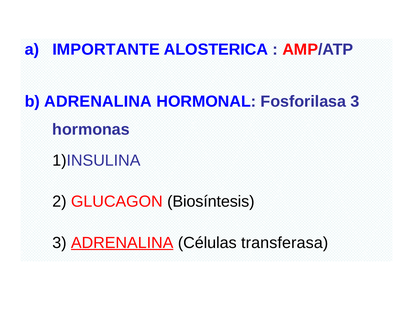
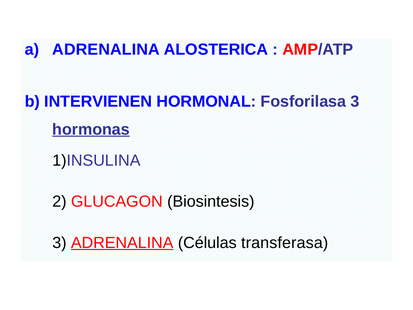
IMPORTANTE: IMPORTANTE -> ADRENALINA (106, 49)
b ADRENALINA: ADRENALINA -> INTERVIENEN (98, 101)
hormonas underline: none -> present (91, 129)
Biosíntesis: Biosíntesis -> Biosintesis (211, 201)
